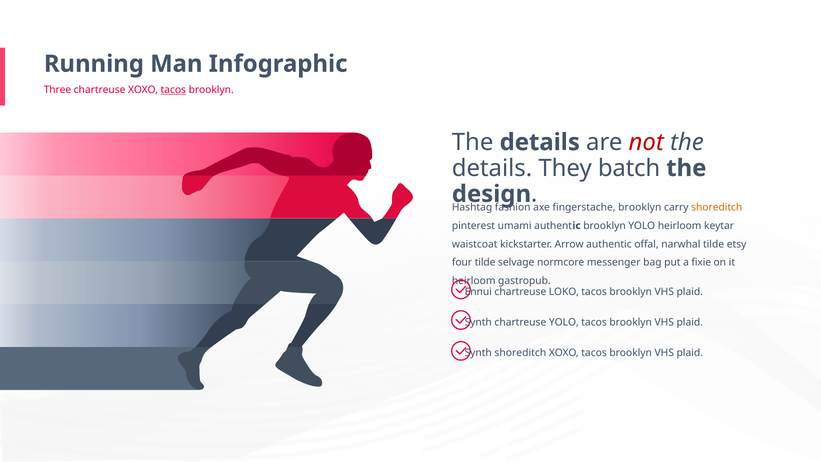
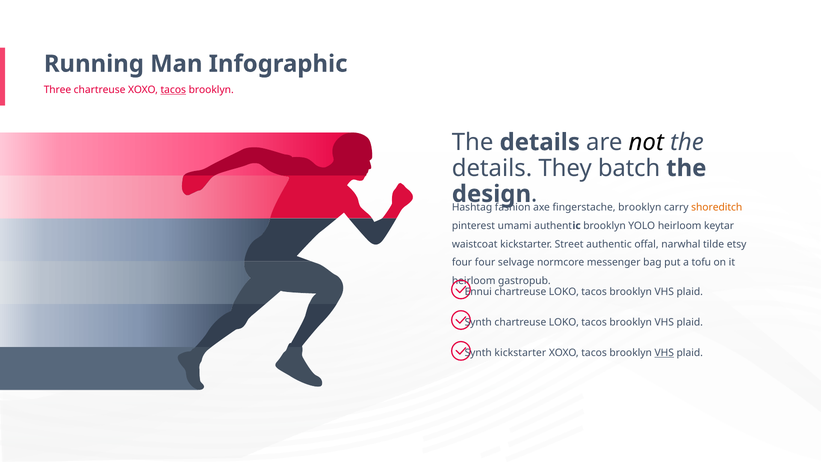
not colour: red -> black (646, 142)
Arrow: Arrow -> Street (569, 244)
four tilde: tilde -> four (485, 263)
fixie: fixie -> tofu (701, 263)
Synth chartreuse YOLO: YOLO -> LOKO (564, 322)
Synth shoreditch: shoreditch -> kickstarter (520, 353)
VHS underline: none -> present (664, 353)
